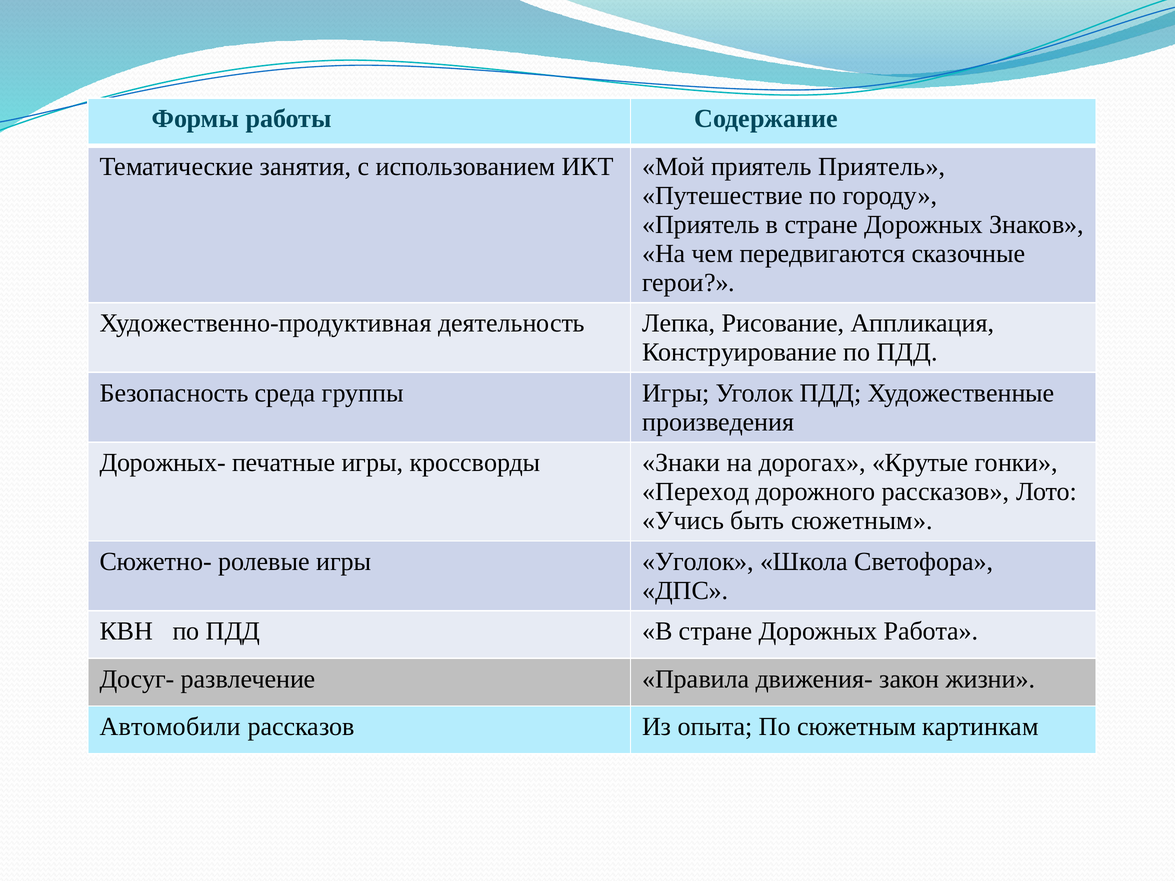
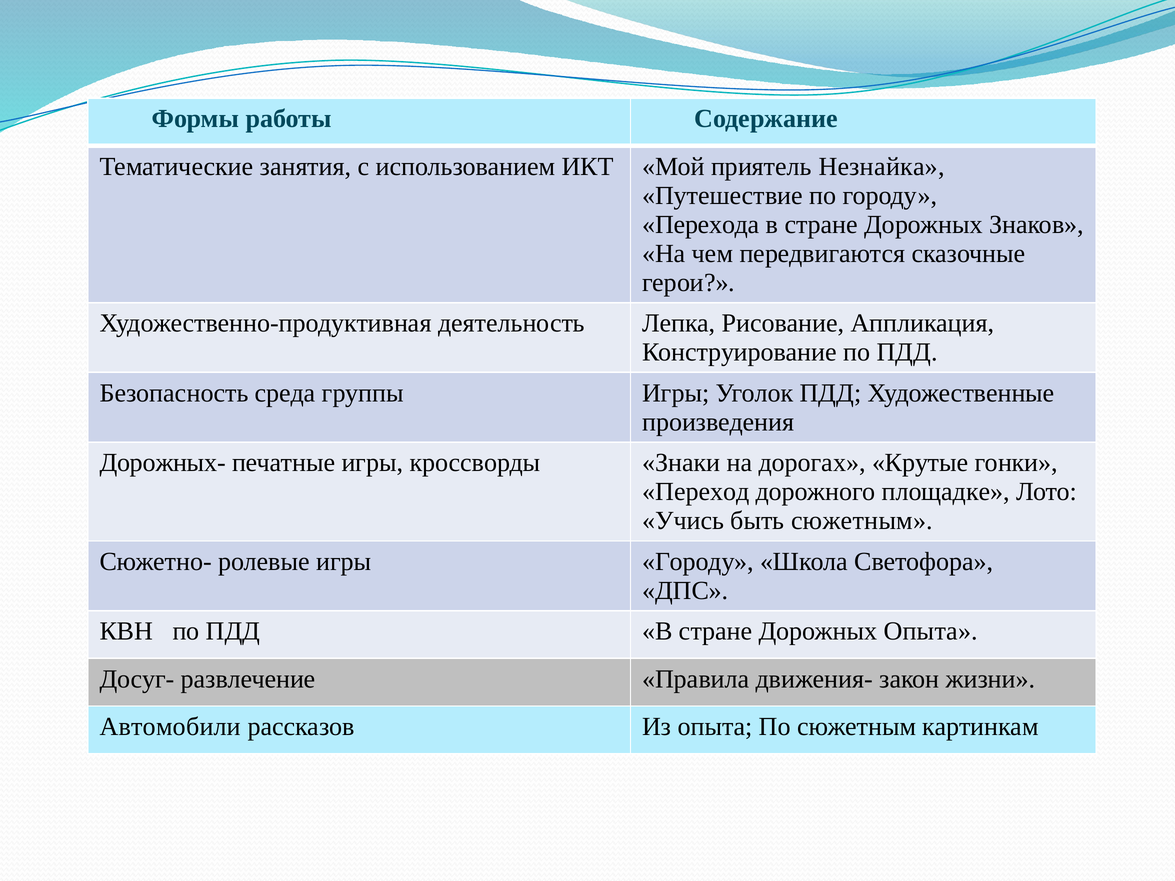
приятель Приятель: Приятель -> Незнайка (882, 166)
Приятель: Приятель -> Перехода (701, 224)
дорожного рассказов: рассказов -> площадке (946, 492)
ролевые игры Уголок: Уголок -> Городу (698, 562)
Дорожных Работа: Работа -> Опыта (931, 632)
